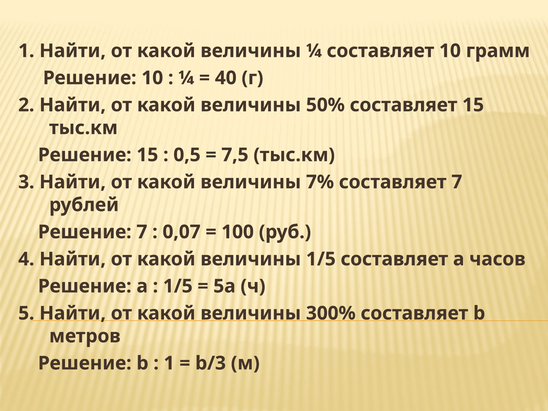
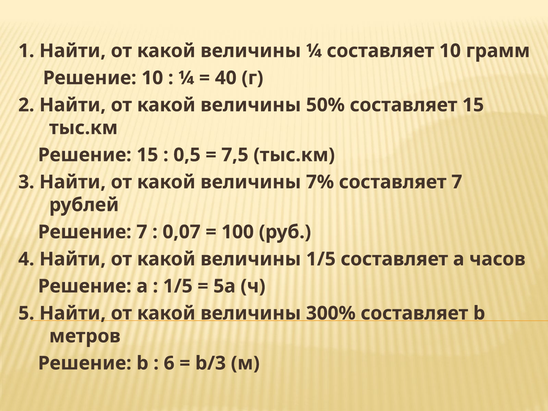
1: 1 -> 6 (169, 363)
